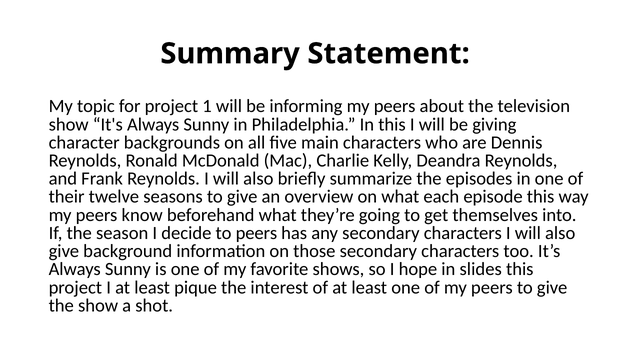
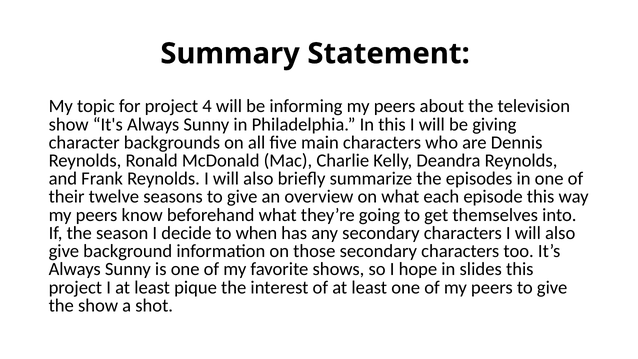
1: 1 -> 4 (207, 106)
to peers: peers -> when (256, 233)
